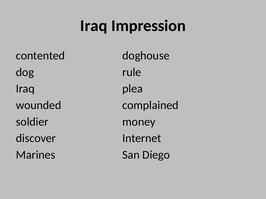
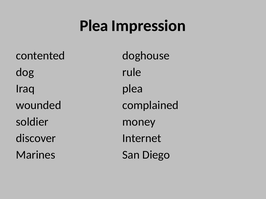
Iraq: Iraq -> Plea (94, 26)
